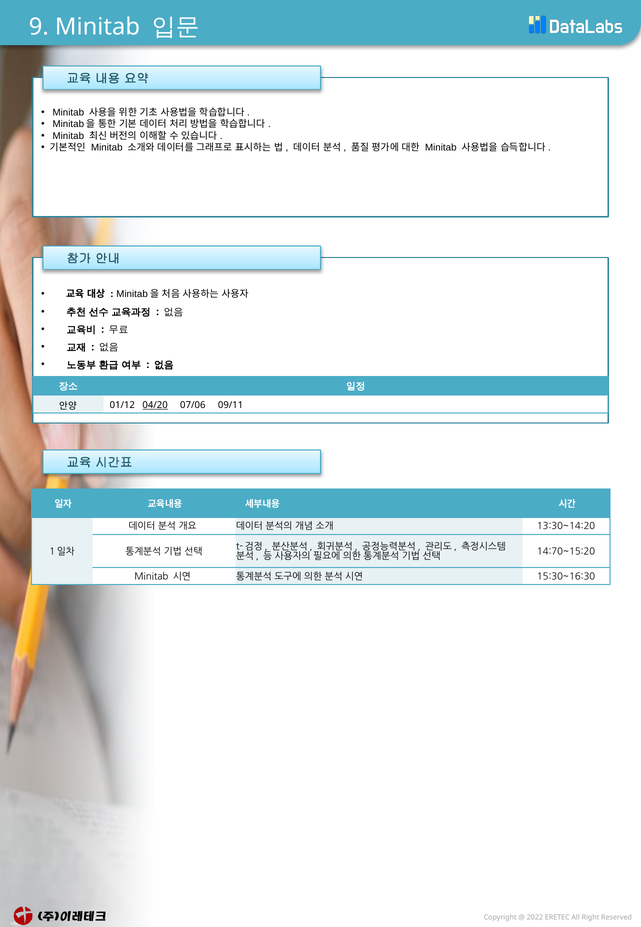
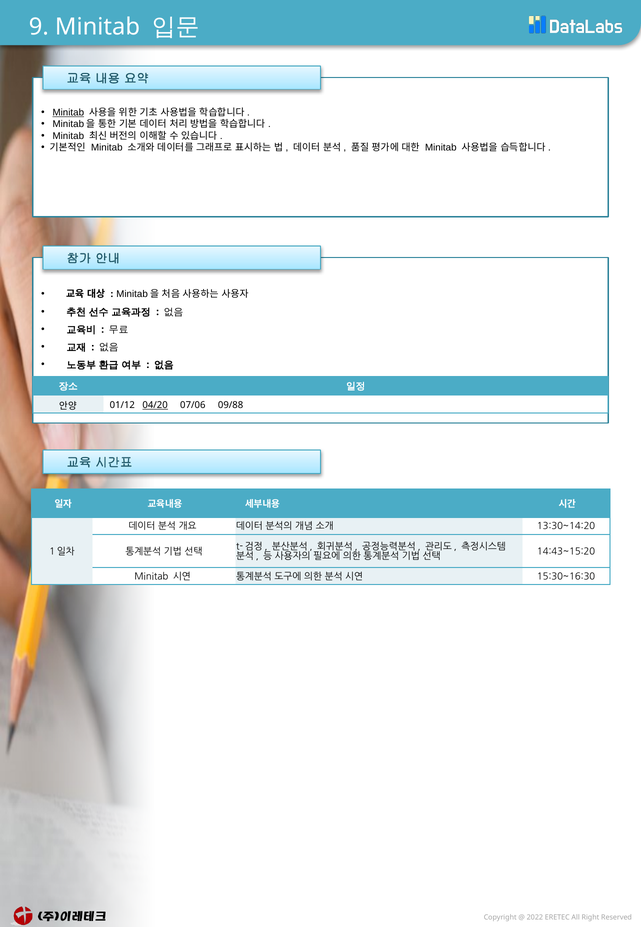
Minitab underline: none -> present (68, 112)
09/11: 09/11 -> 09/88 (231, 405)
14:70~15:20: 14:70~15:20 -> 14:43~15:20 (566, 551)
